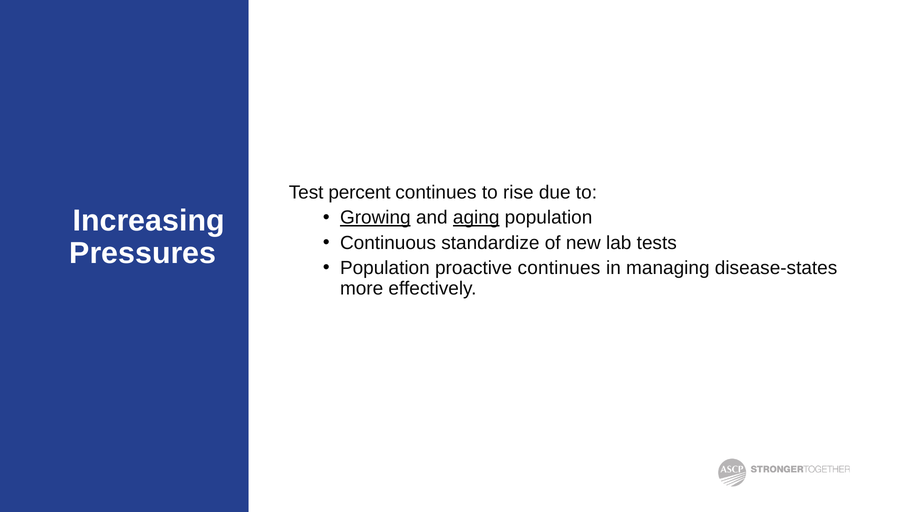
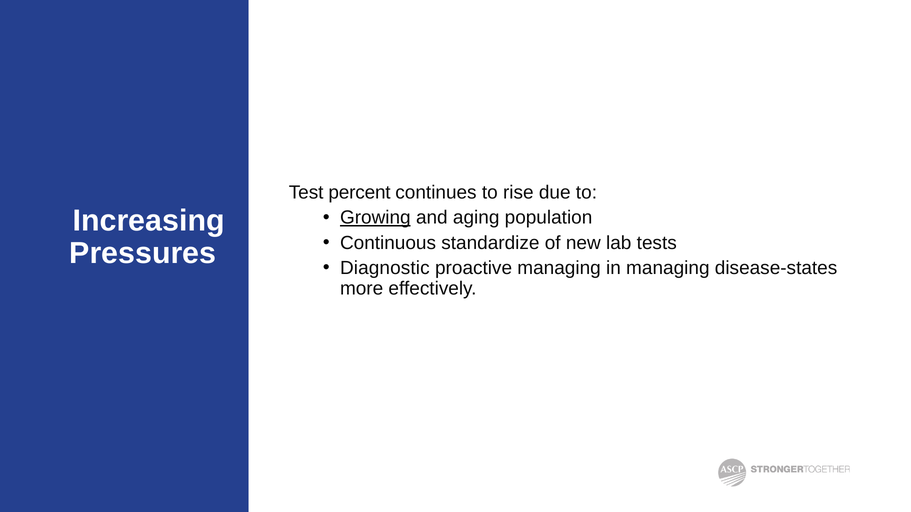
aging underline: present -> none (476, 218)
Population: Population -> Diagnostic (385, 268)
proactive continues: continues -> managing (559, 268)
